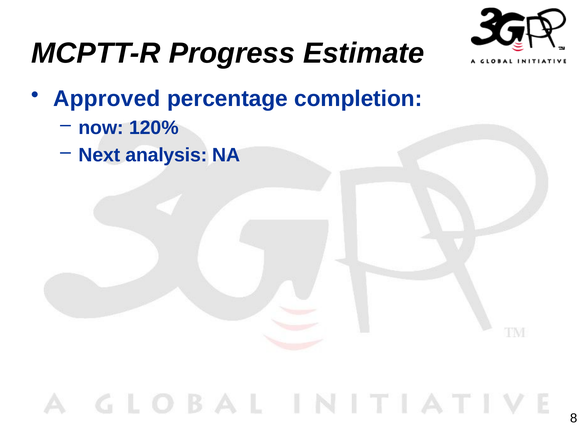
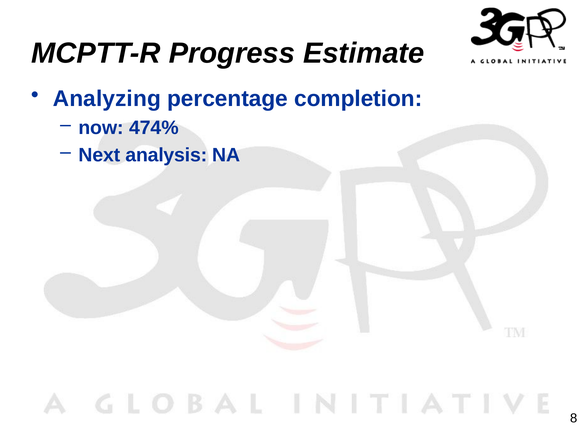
Approved: Approved -> Analyzing (107, 99)
120%: 120% -> 474% (154, 128)
